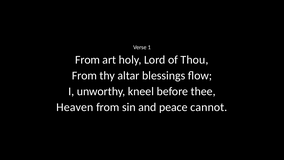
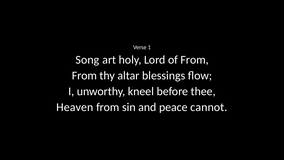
From: From -> Song (87, 60)
of Thou: Thou -> From (195, 60)
